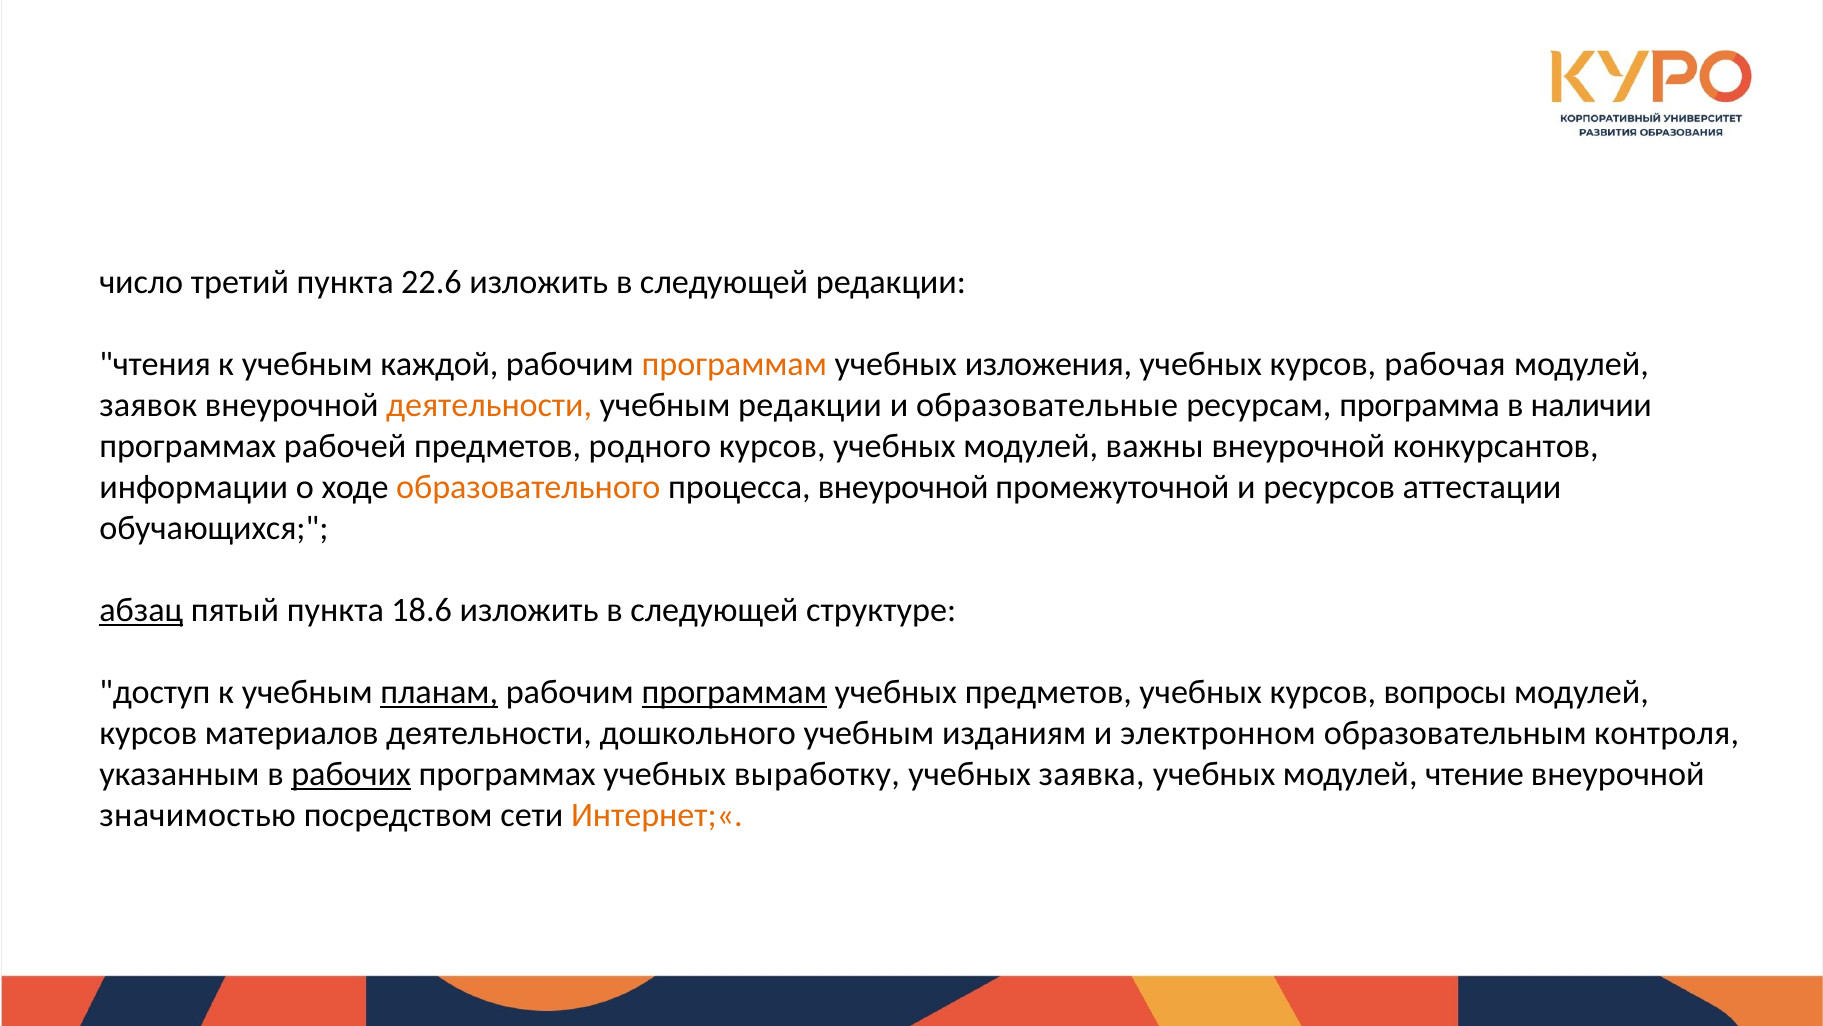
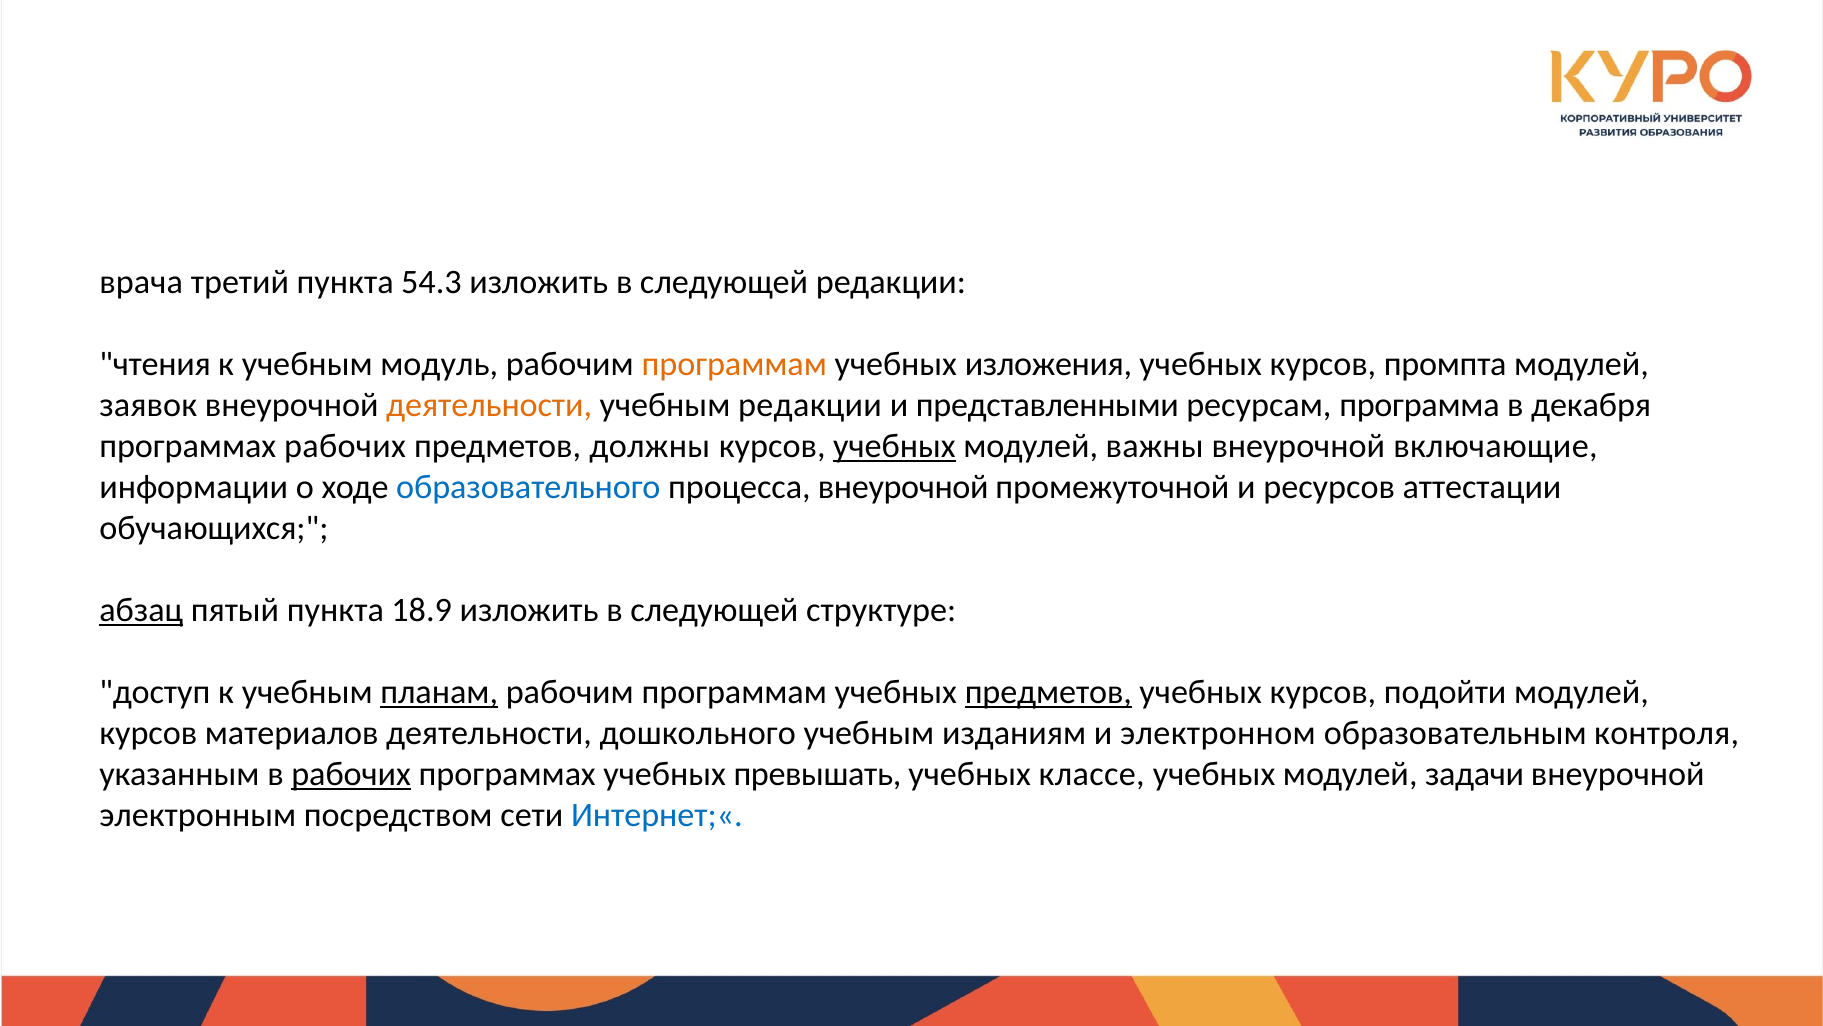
число: число -> врача (141, 282)
22.6: 22.6 -> 54.3 (431, 282)
каждой: каждой -> модуль (439, 364)
рабочая: рабочая -> промпта (1445, 364)
образовательные: образовательные -> представленными (1047, 405)
наличии: наличии -> декабря (1591, 405)
программах рабочей: рабочей -> рабочих (345, 446)
родного: родного -> должны (650, 446)
учебных underline: none -> present (894, 446)
конкурсантов: конкурсантов -> включающие (1495, 446)
образовательного colour: orange -> blue (528, 487)
18.6: 18.6 -> 18.9 (422, 610)
программам underline: present -> none (734, 692)
предметов underline: none -> present (1048, 692)
вопросы: вопросы -> подойти (1445, 692)
выработку: выработку -> превышать (817, 774)
заявка: заявка -> классе (1092, 774)
чтение: чтение -> задачи (1475, 774)
значимостью: значимостью -> электронным (198, 815)
Интернет;« colour: orange -> blue (657, 815)
